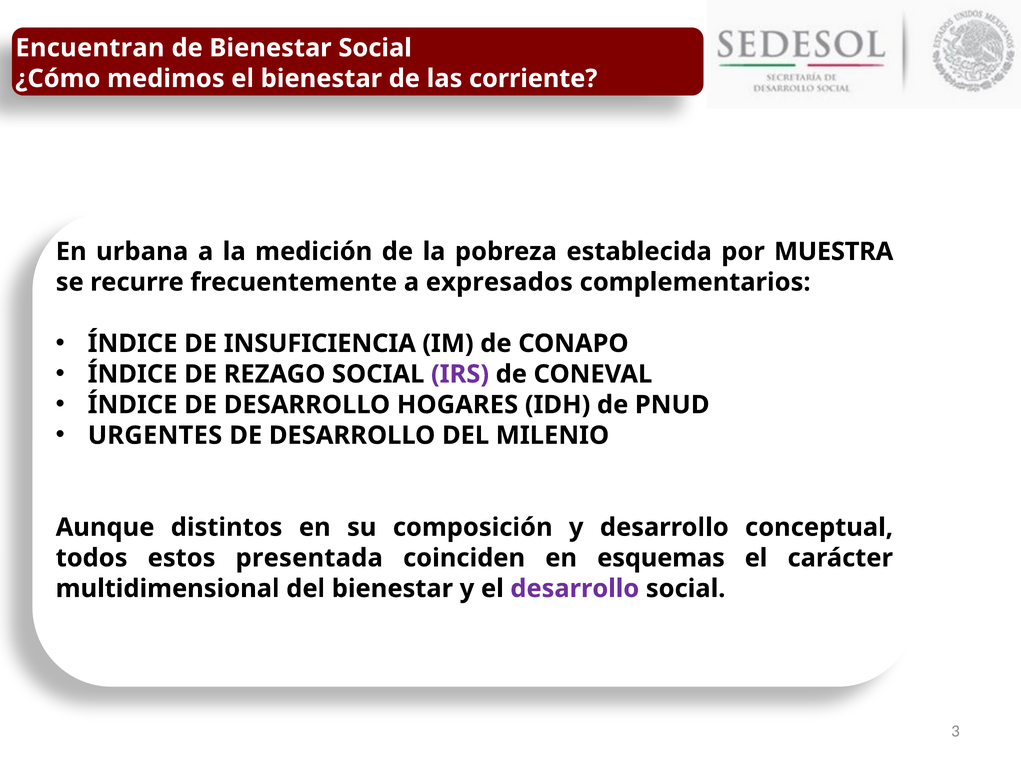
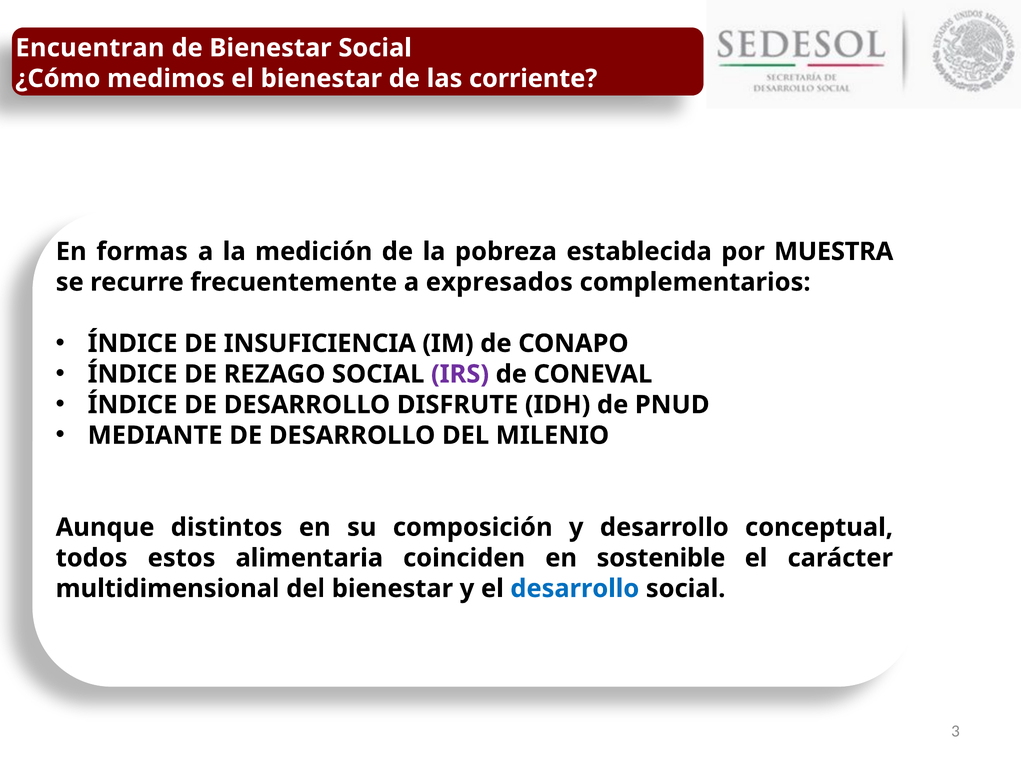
urbana: urbana -> formas (142, 251)
HOGARES: HOGARES -> DISFRUTE (458, 405)
URGENTES: URGENTES -> MEDIANTE (155, 435)
presentada: presentada -> alimentaria (309, 558)
esquemas: esquemas -> sostenible (661, 558)
desarrollo colour: purple -> blue (575, 588)
